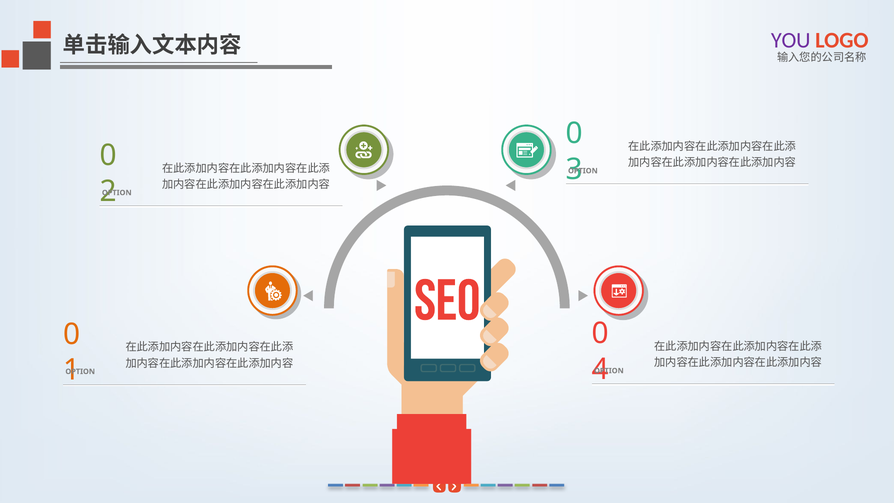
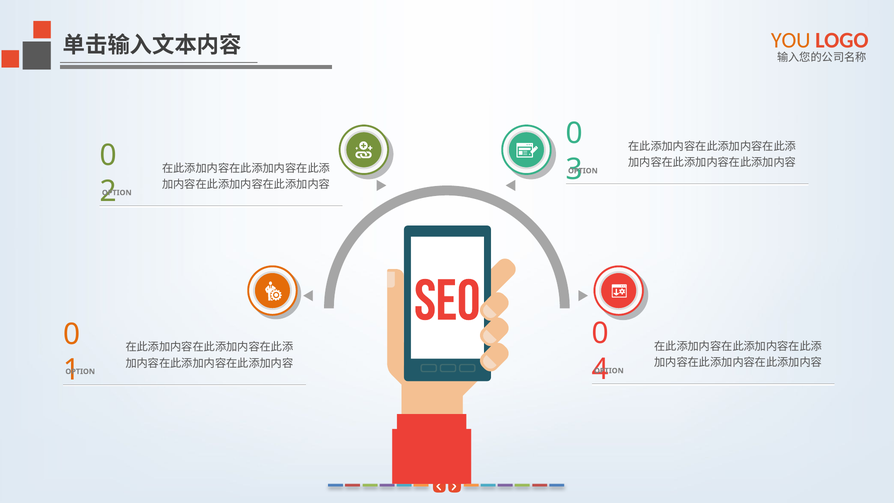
YOU colour: purple -> orange (791, 40)
